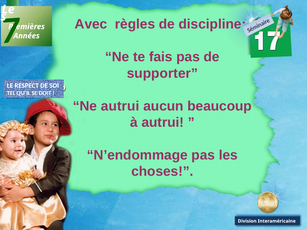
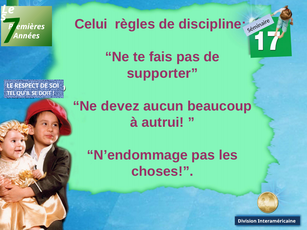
Avec: Avec -> Celui (91, 24)
autrui: autrui -> devez (120, 106)
